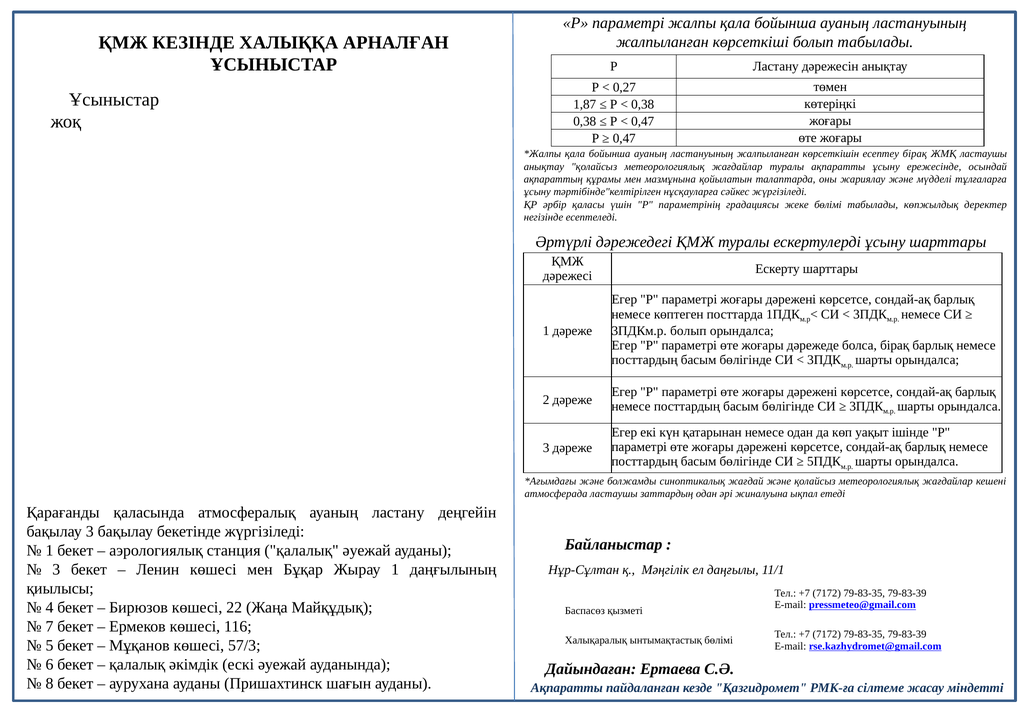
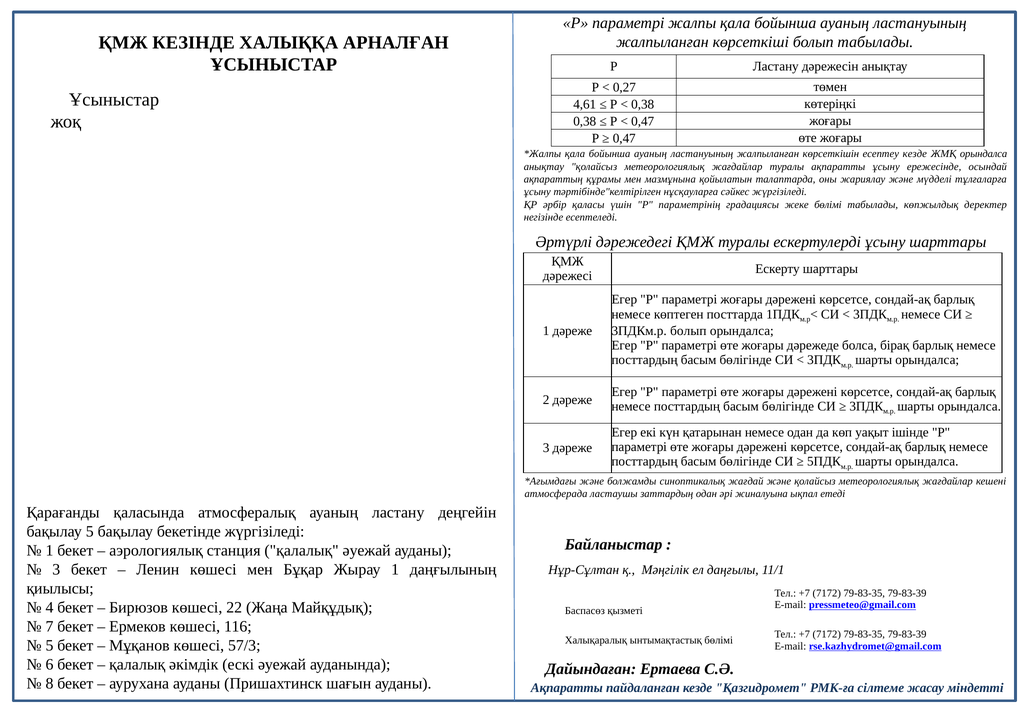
1,87: 1,87 -> 4,61 (585, 104)
есептеу бірақ: бірақ -> кезде (915, 154)
ЖМҚ ластаушы: ластаушы -> орындалса (984, 154)
бақылау 3: 3 -> 5 (90, 531)
